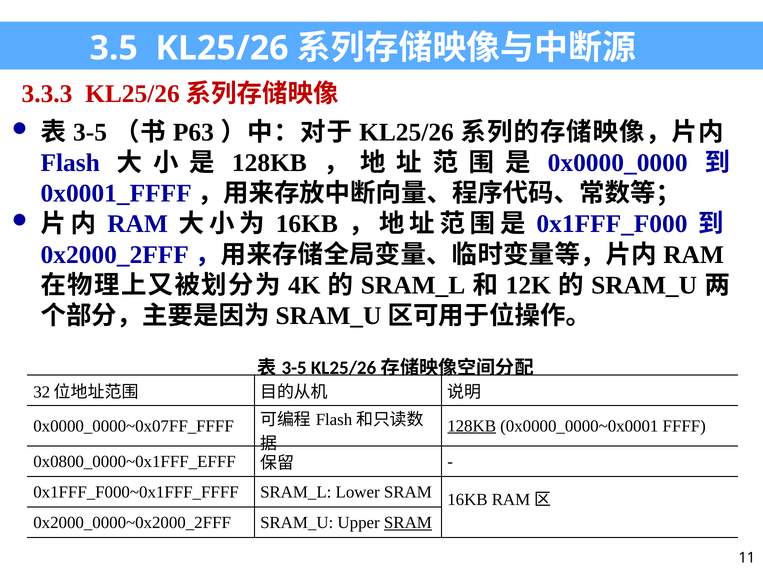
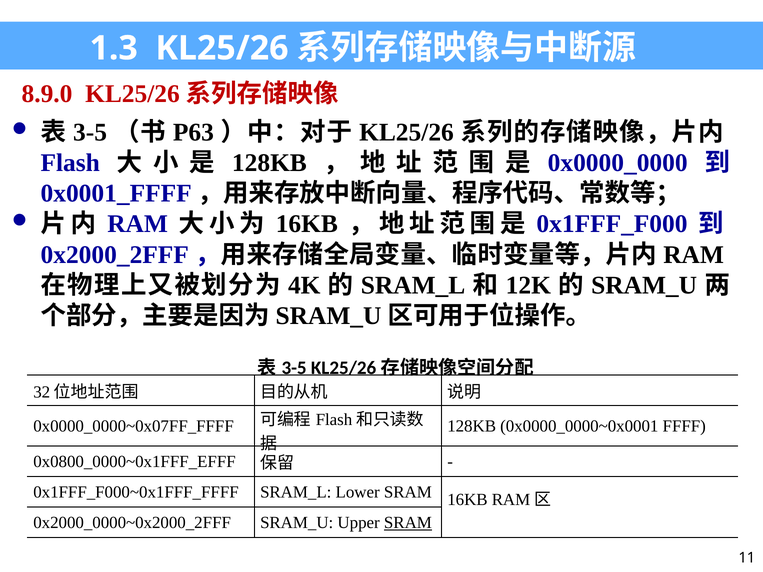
3.5: 3.5 -> 1.3 (114, 48)
3.3.3: 3.3.3 -> 8.9.0 (47, 94)
128KB underline: present -> none (472, 426)
